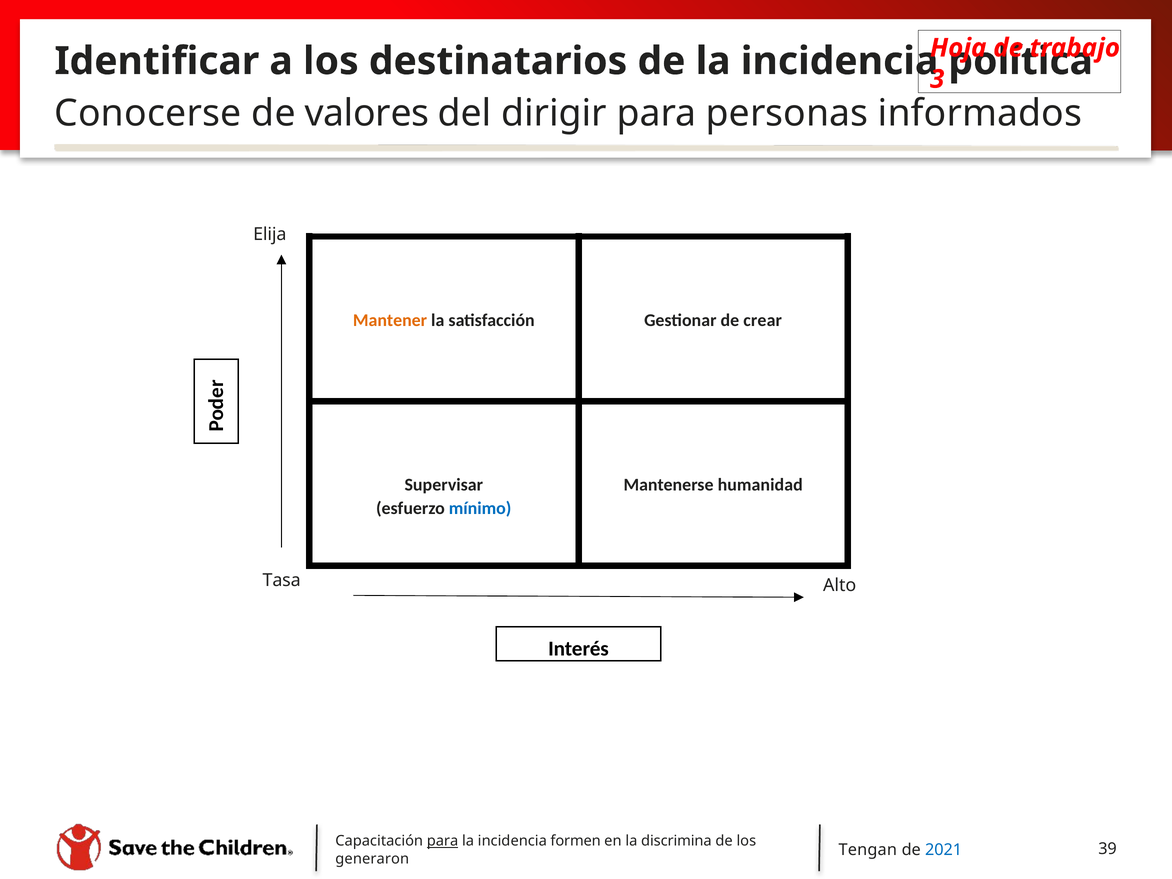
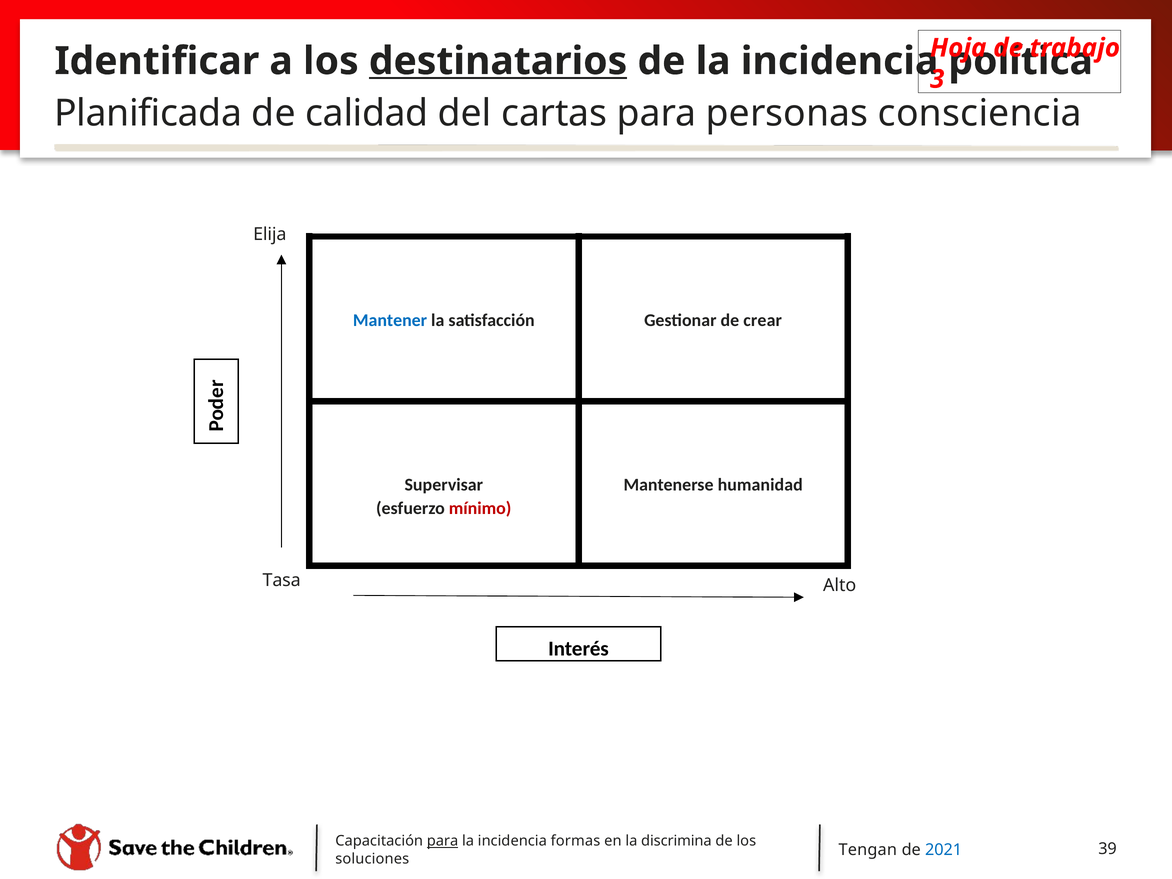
destinatarios underline: none -> present (498, 61)
Conocerse: Conocerse -> Planificada (148, 113)
valores: valores -> calidad (367, 113)
dirigir: dirigir -> cartas (554, 113)
informados: informados -> consciencia (980, 113)
Mantener colour: orange -> blue (390, 320)
mínimo colour: blue -> red (480, 509)
formen: formen -> formas (575, 841)
generaron: generaron -> soluciones (372, 859)
